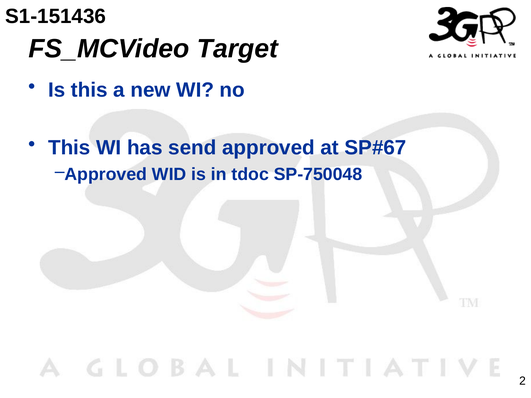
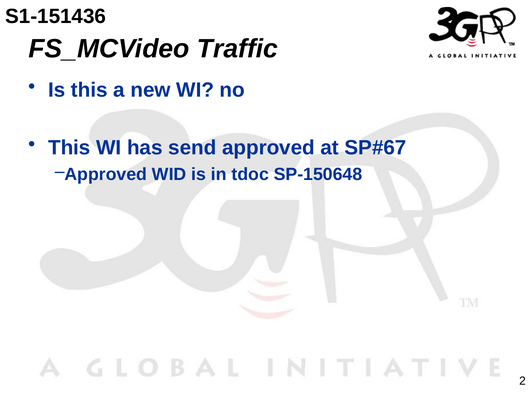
Target: Target -> Traffic (237, 49)
SP-750048: SP-750048 -> SP-150648 (318, 174)
